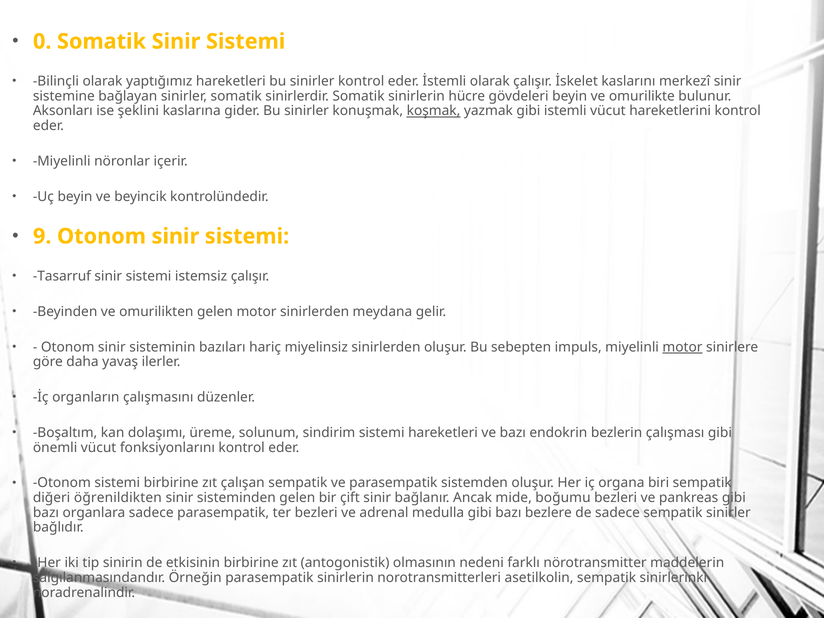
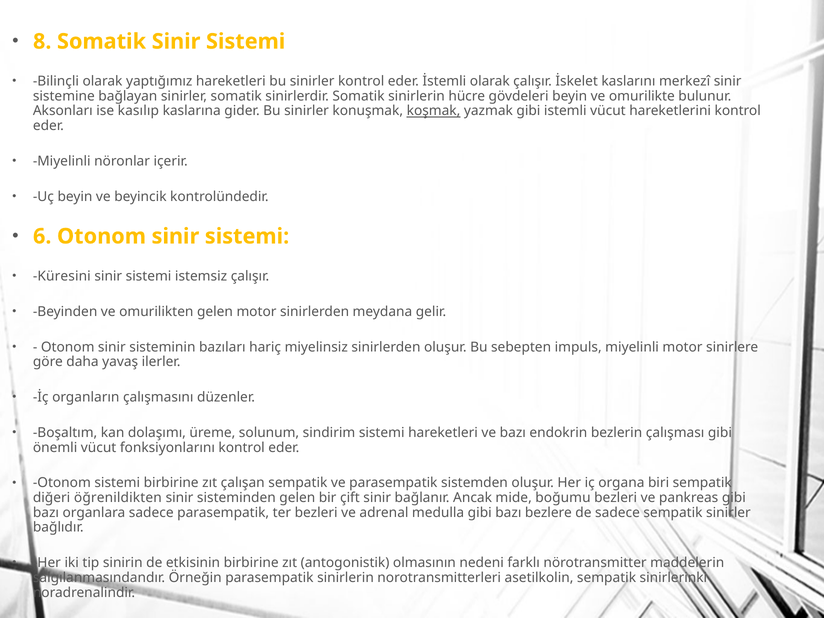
0: 0 -> 8 (42, 41)
şeklini: şeklini -> kasılıp (138, 111)
9: 9 -> 6 (42, 236)
Tasarruf: Tasarruf -> Küresini (62, 276)
motor underline: present -> none (683, 347)
